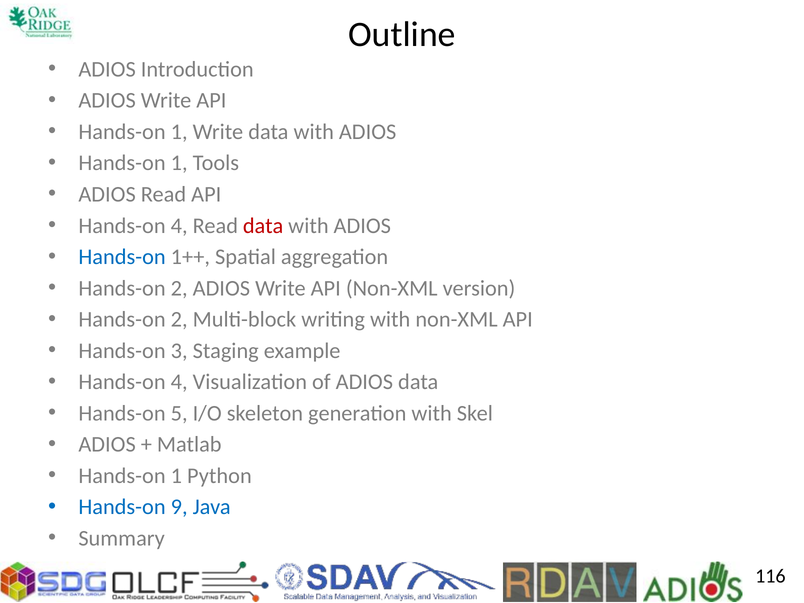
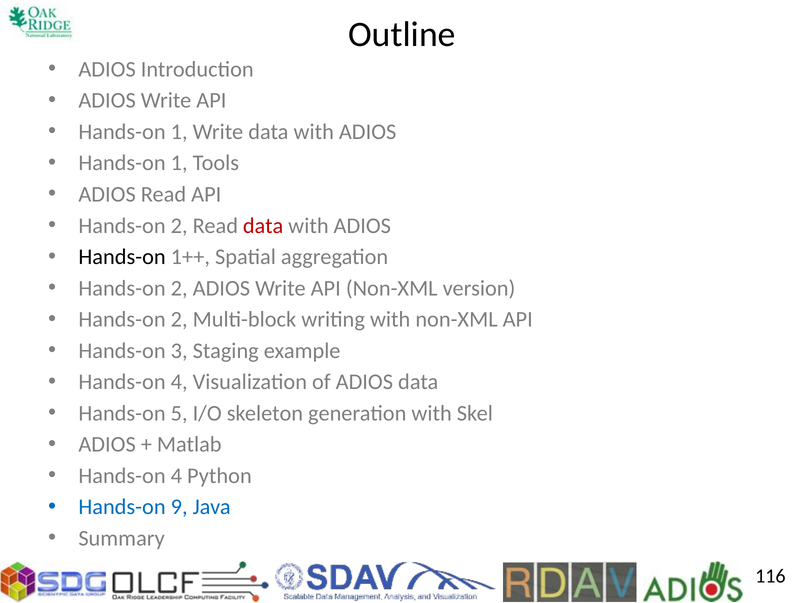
4: 4 -> 2 (179, 226)
Hands-on colour: blue -> black (122, 257)
1: 1 -> 4 (176, 476)
